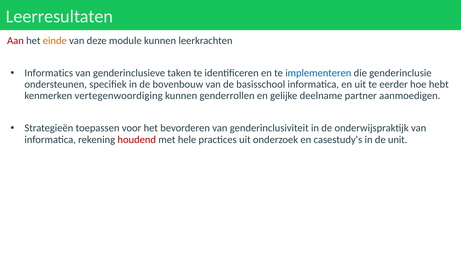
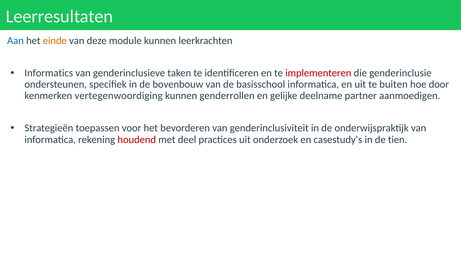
Aan colour: red -> blue (15, 41)
implementeren colour: blue -> red (318, 73)
eerder: eerder -> buiten (394, 85)
hebt: hebt -> door (439, 85)
hele: hele -> deel (187, 140)
unit: unit -> tien (398, 140)
